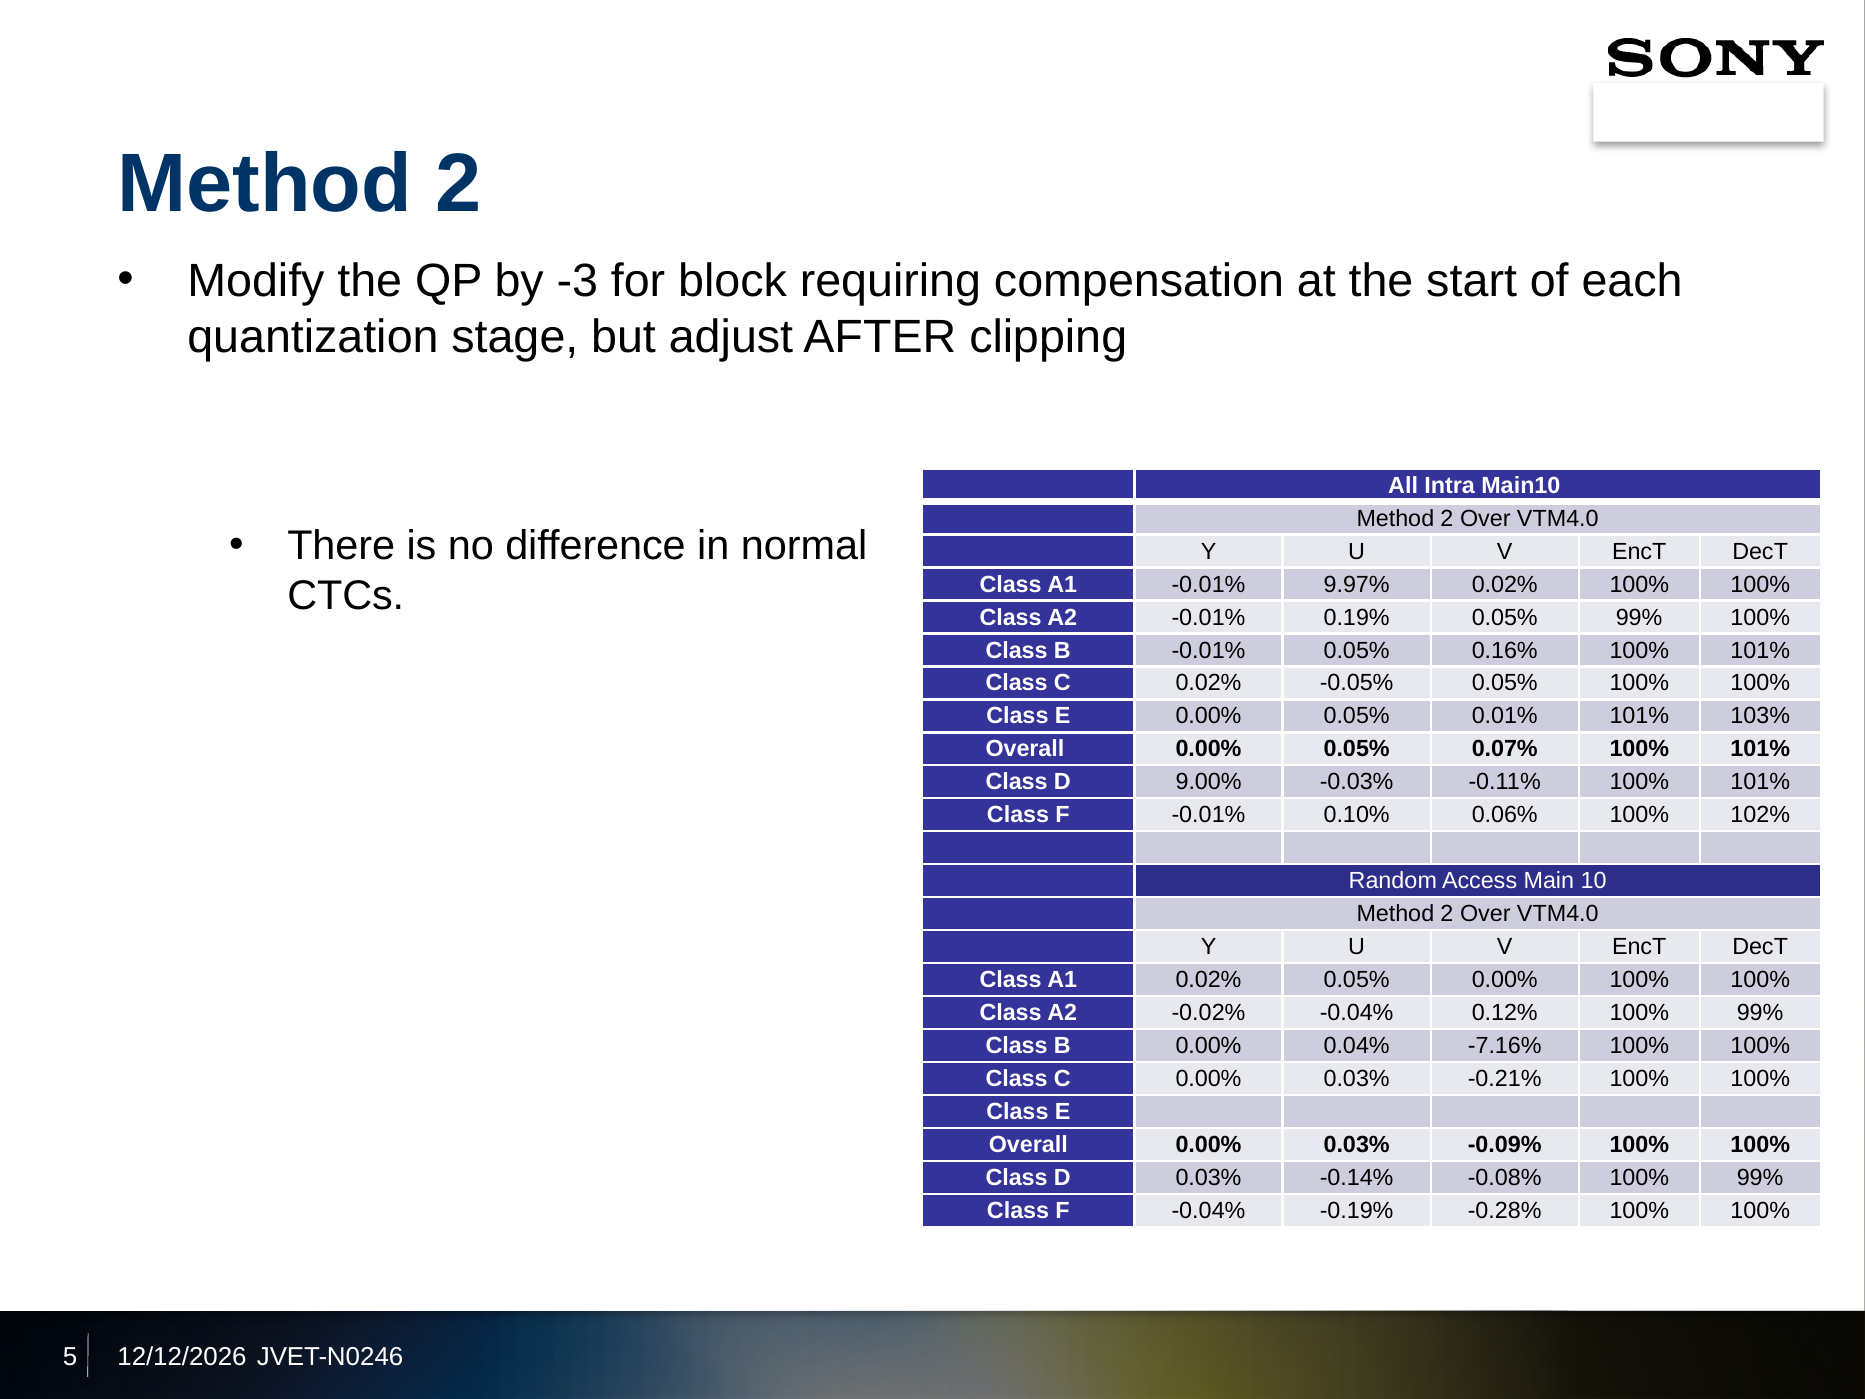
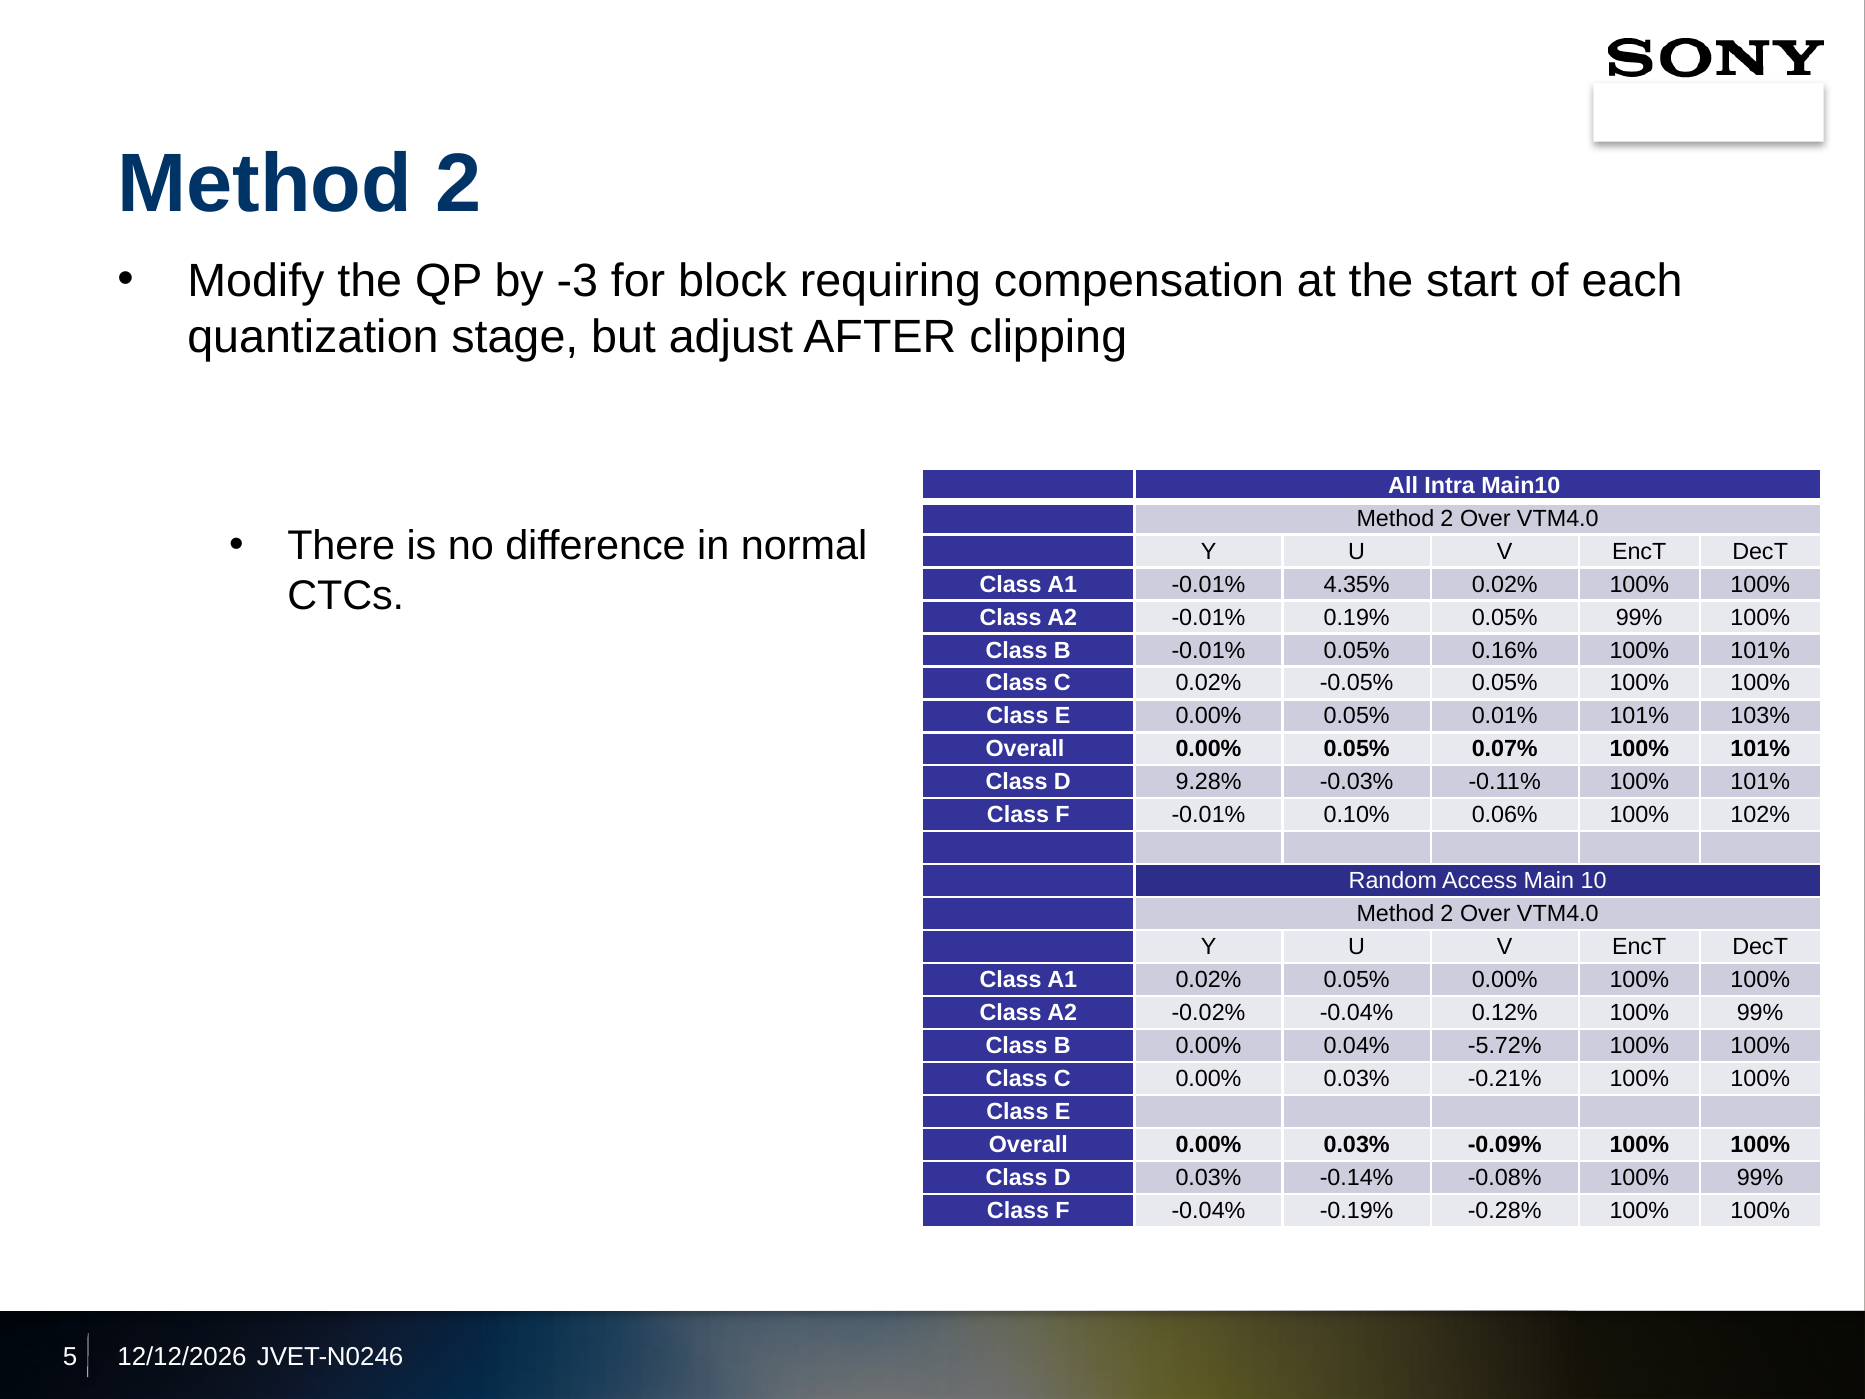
9.97%: 9.97% -> 4.35% (1357, 584)
9.00%: 9.00% -> 9.28% (1209, 782)
-7.16%: -7.16% -> -5.72% (1505, 1046)
